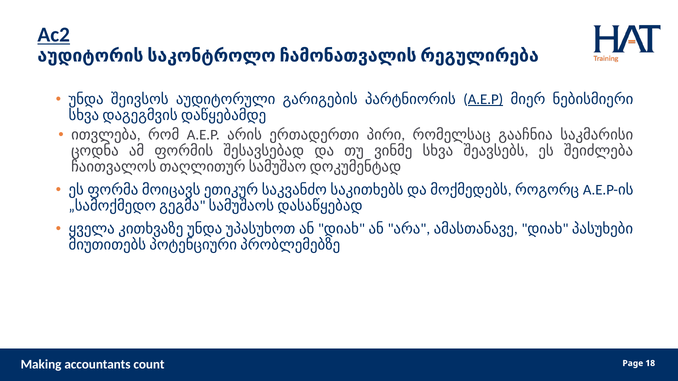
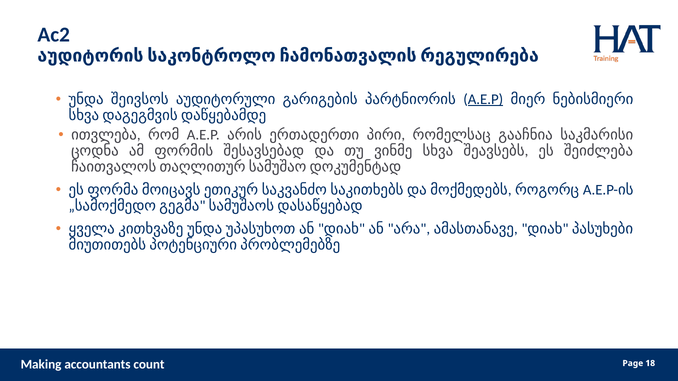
Ac2 underline: present -> none (54, 35)
